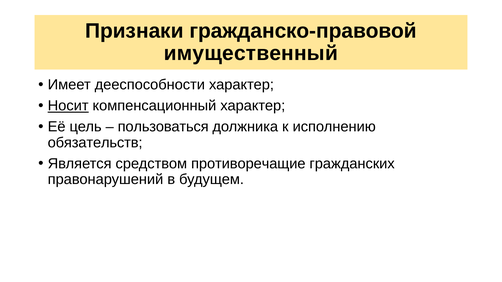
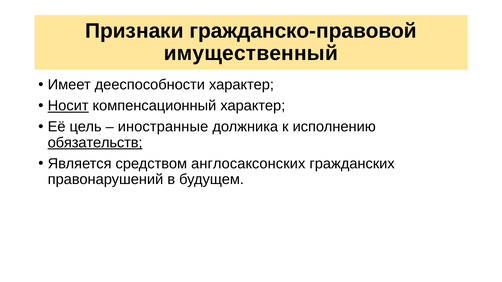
пользоваться: пользоваться -> иностранные (163, 127)
обязательств underline: none -> present (95, 143)
противоречащие: противоречащие -> англосаксонских (248, 164)
